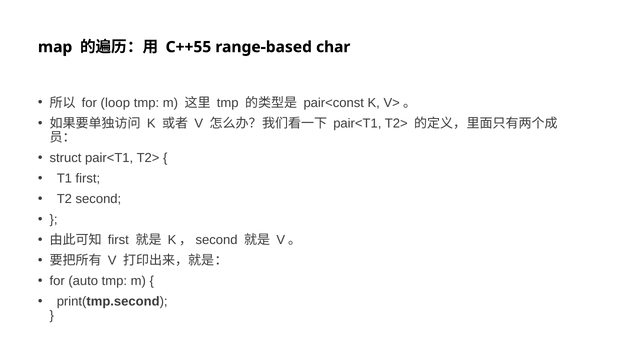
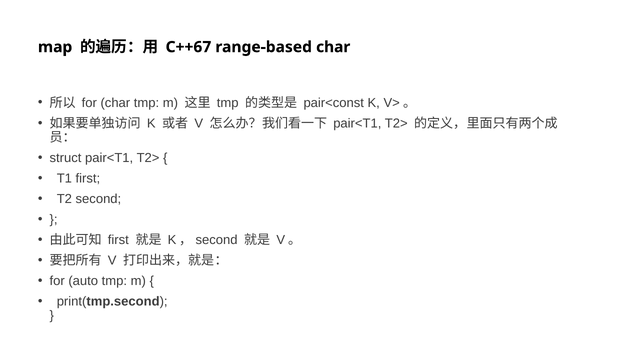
C++55: C++55 -> C++67 (188, 47)
for loop: loop -> char (115, 103)
